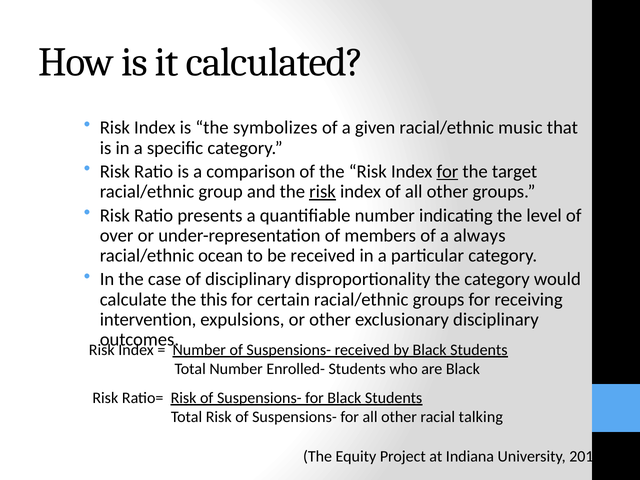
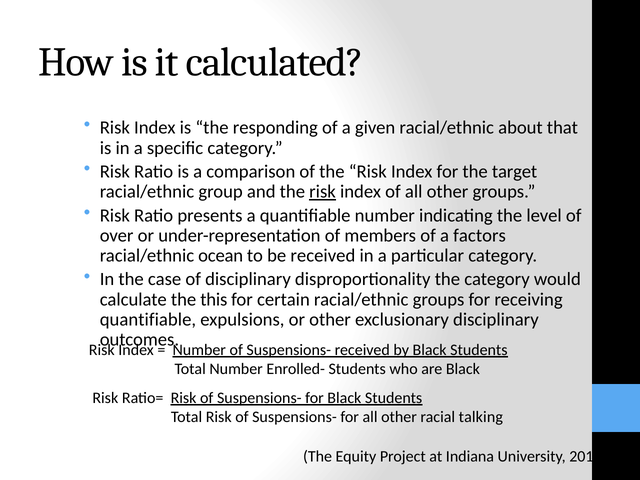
symbolizes: symbolizes -> responding (275, 128)
music: music -> about (520, 128)
for underline: present -> none (447, 172)
always: always -> factors (480, 236)
intervention: intervention -> quantifiable (148, 320)
